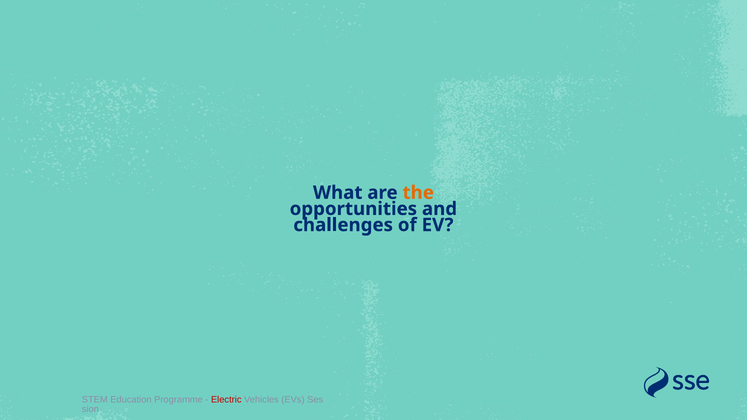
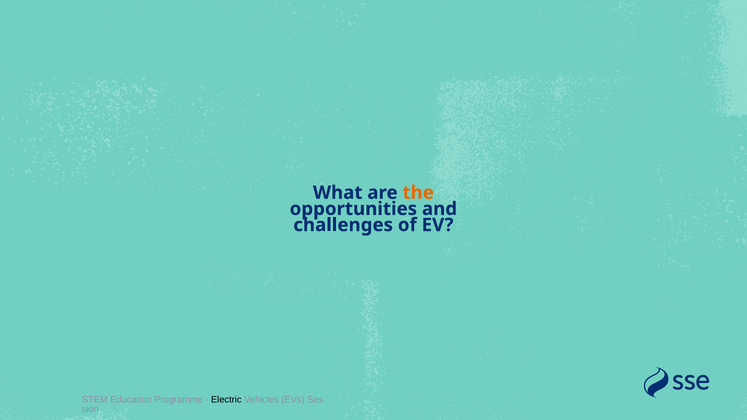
Electric colour: red -> black (226, 400)
